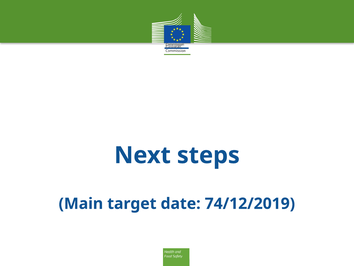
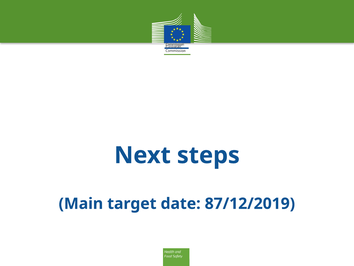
74/12/2019: 74/12/2019 -> 87/12/2019 (250, 203)
